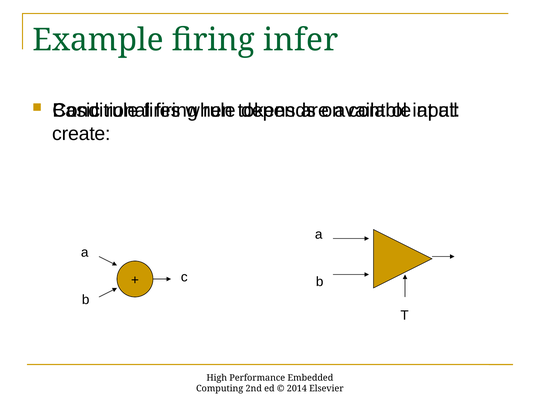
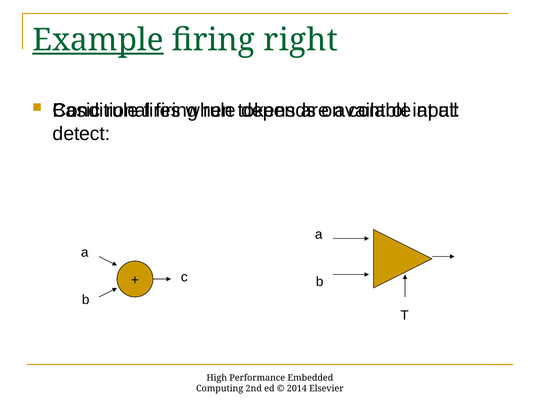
Example underline: none -> present (98, 40)
infer: infer -> right (301, 40)
create: create -> detect (81, 134)
